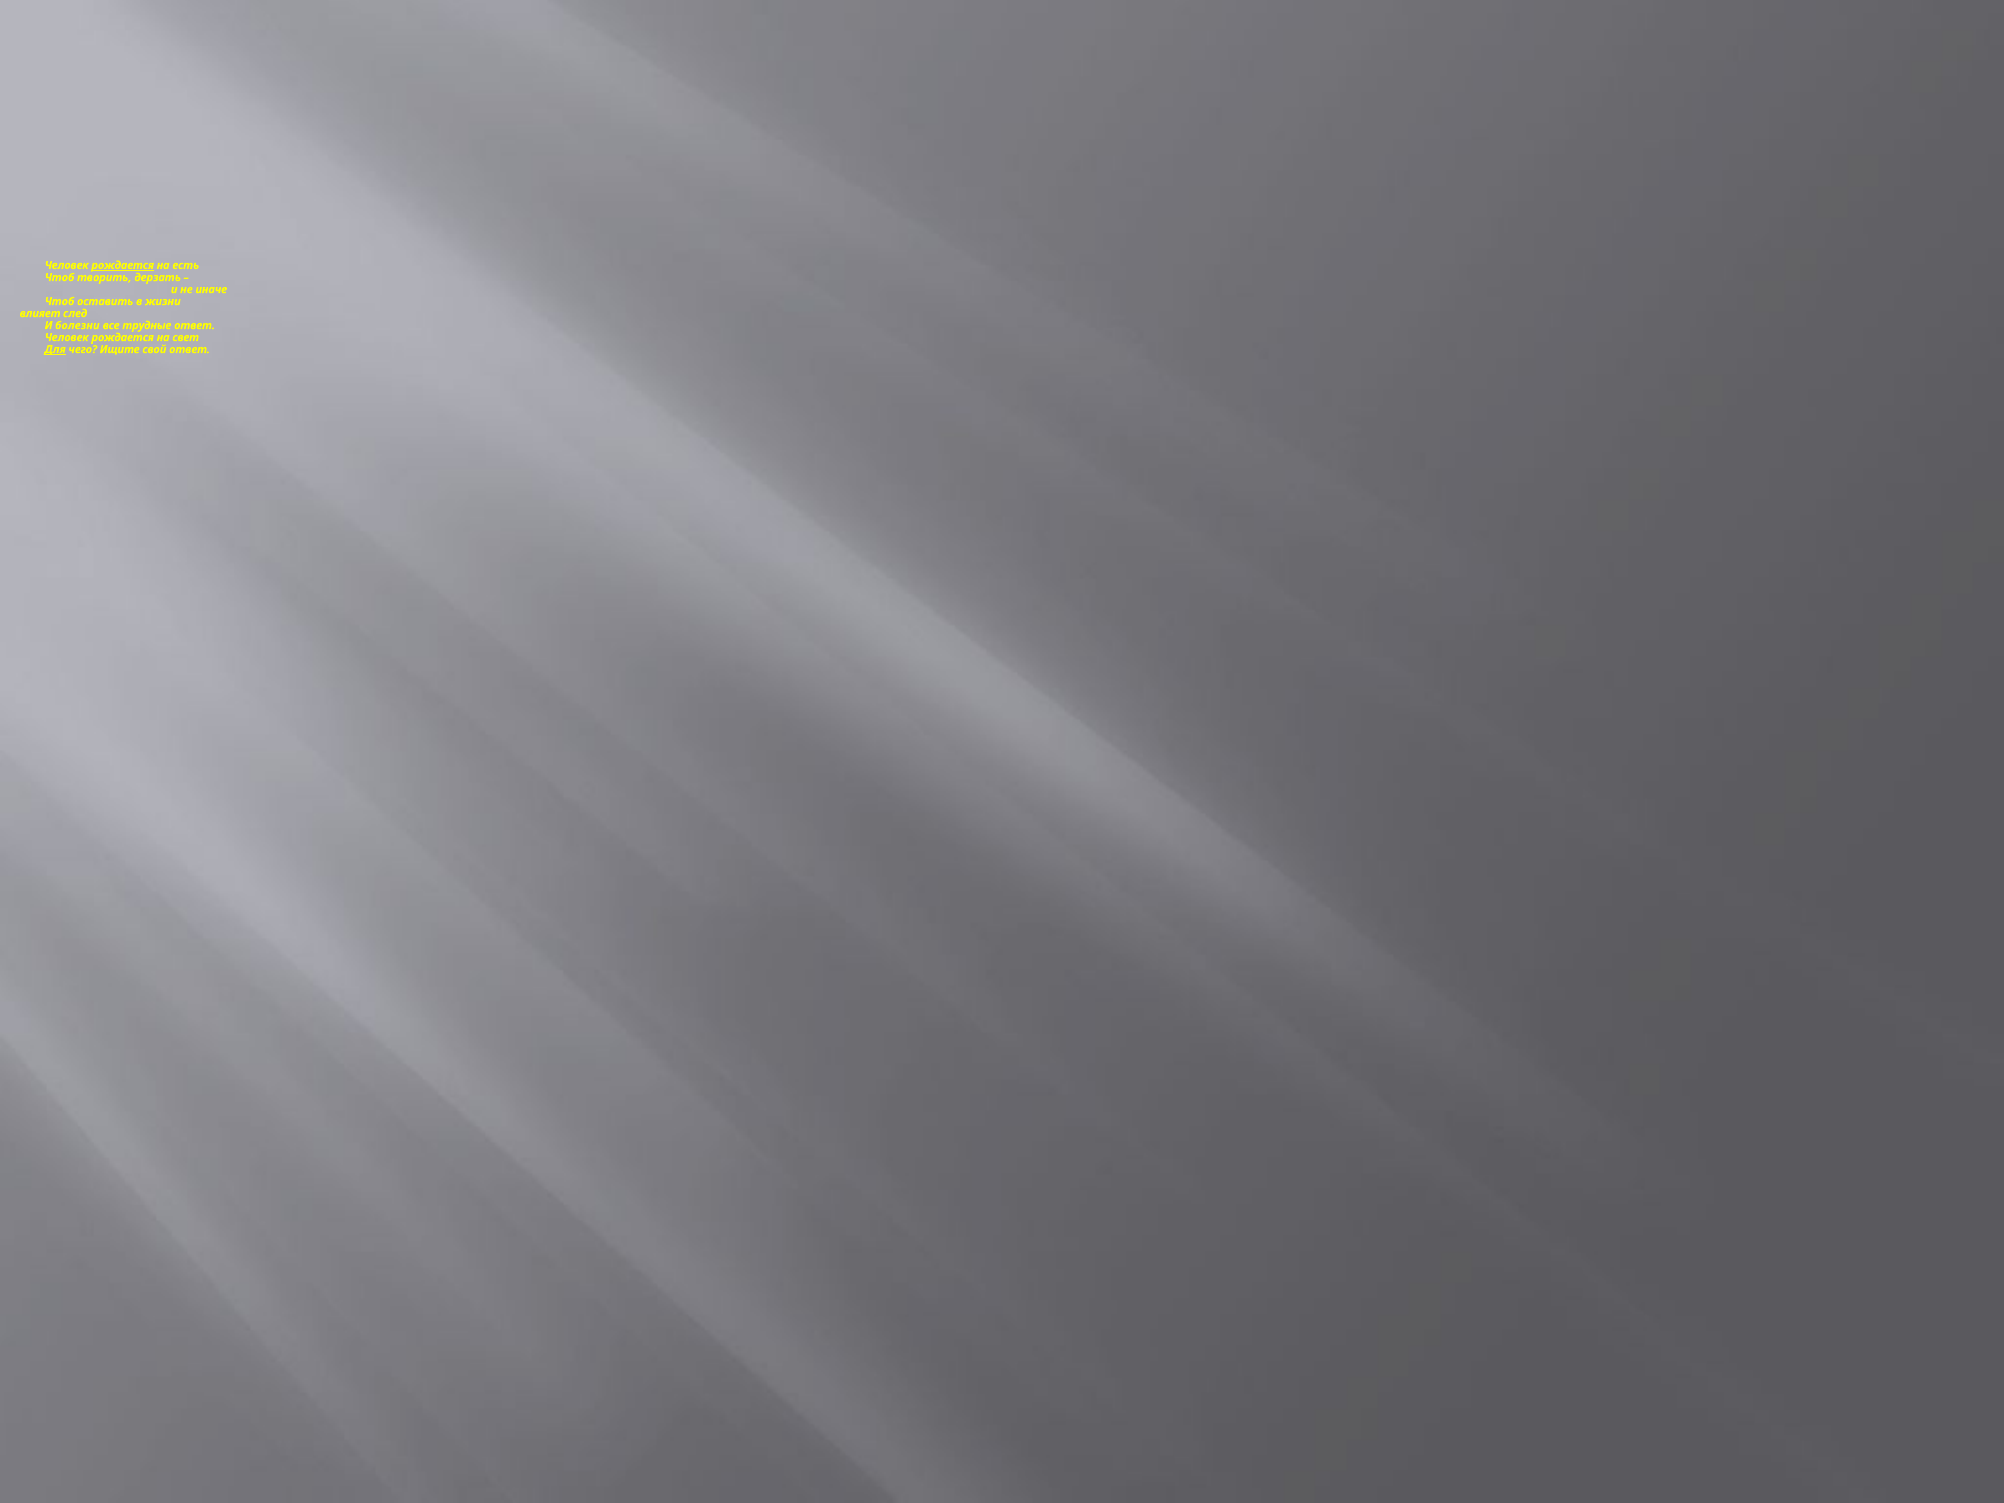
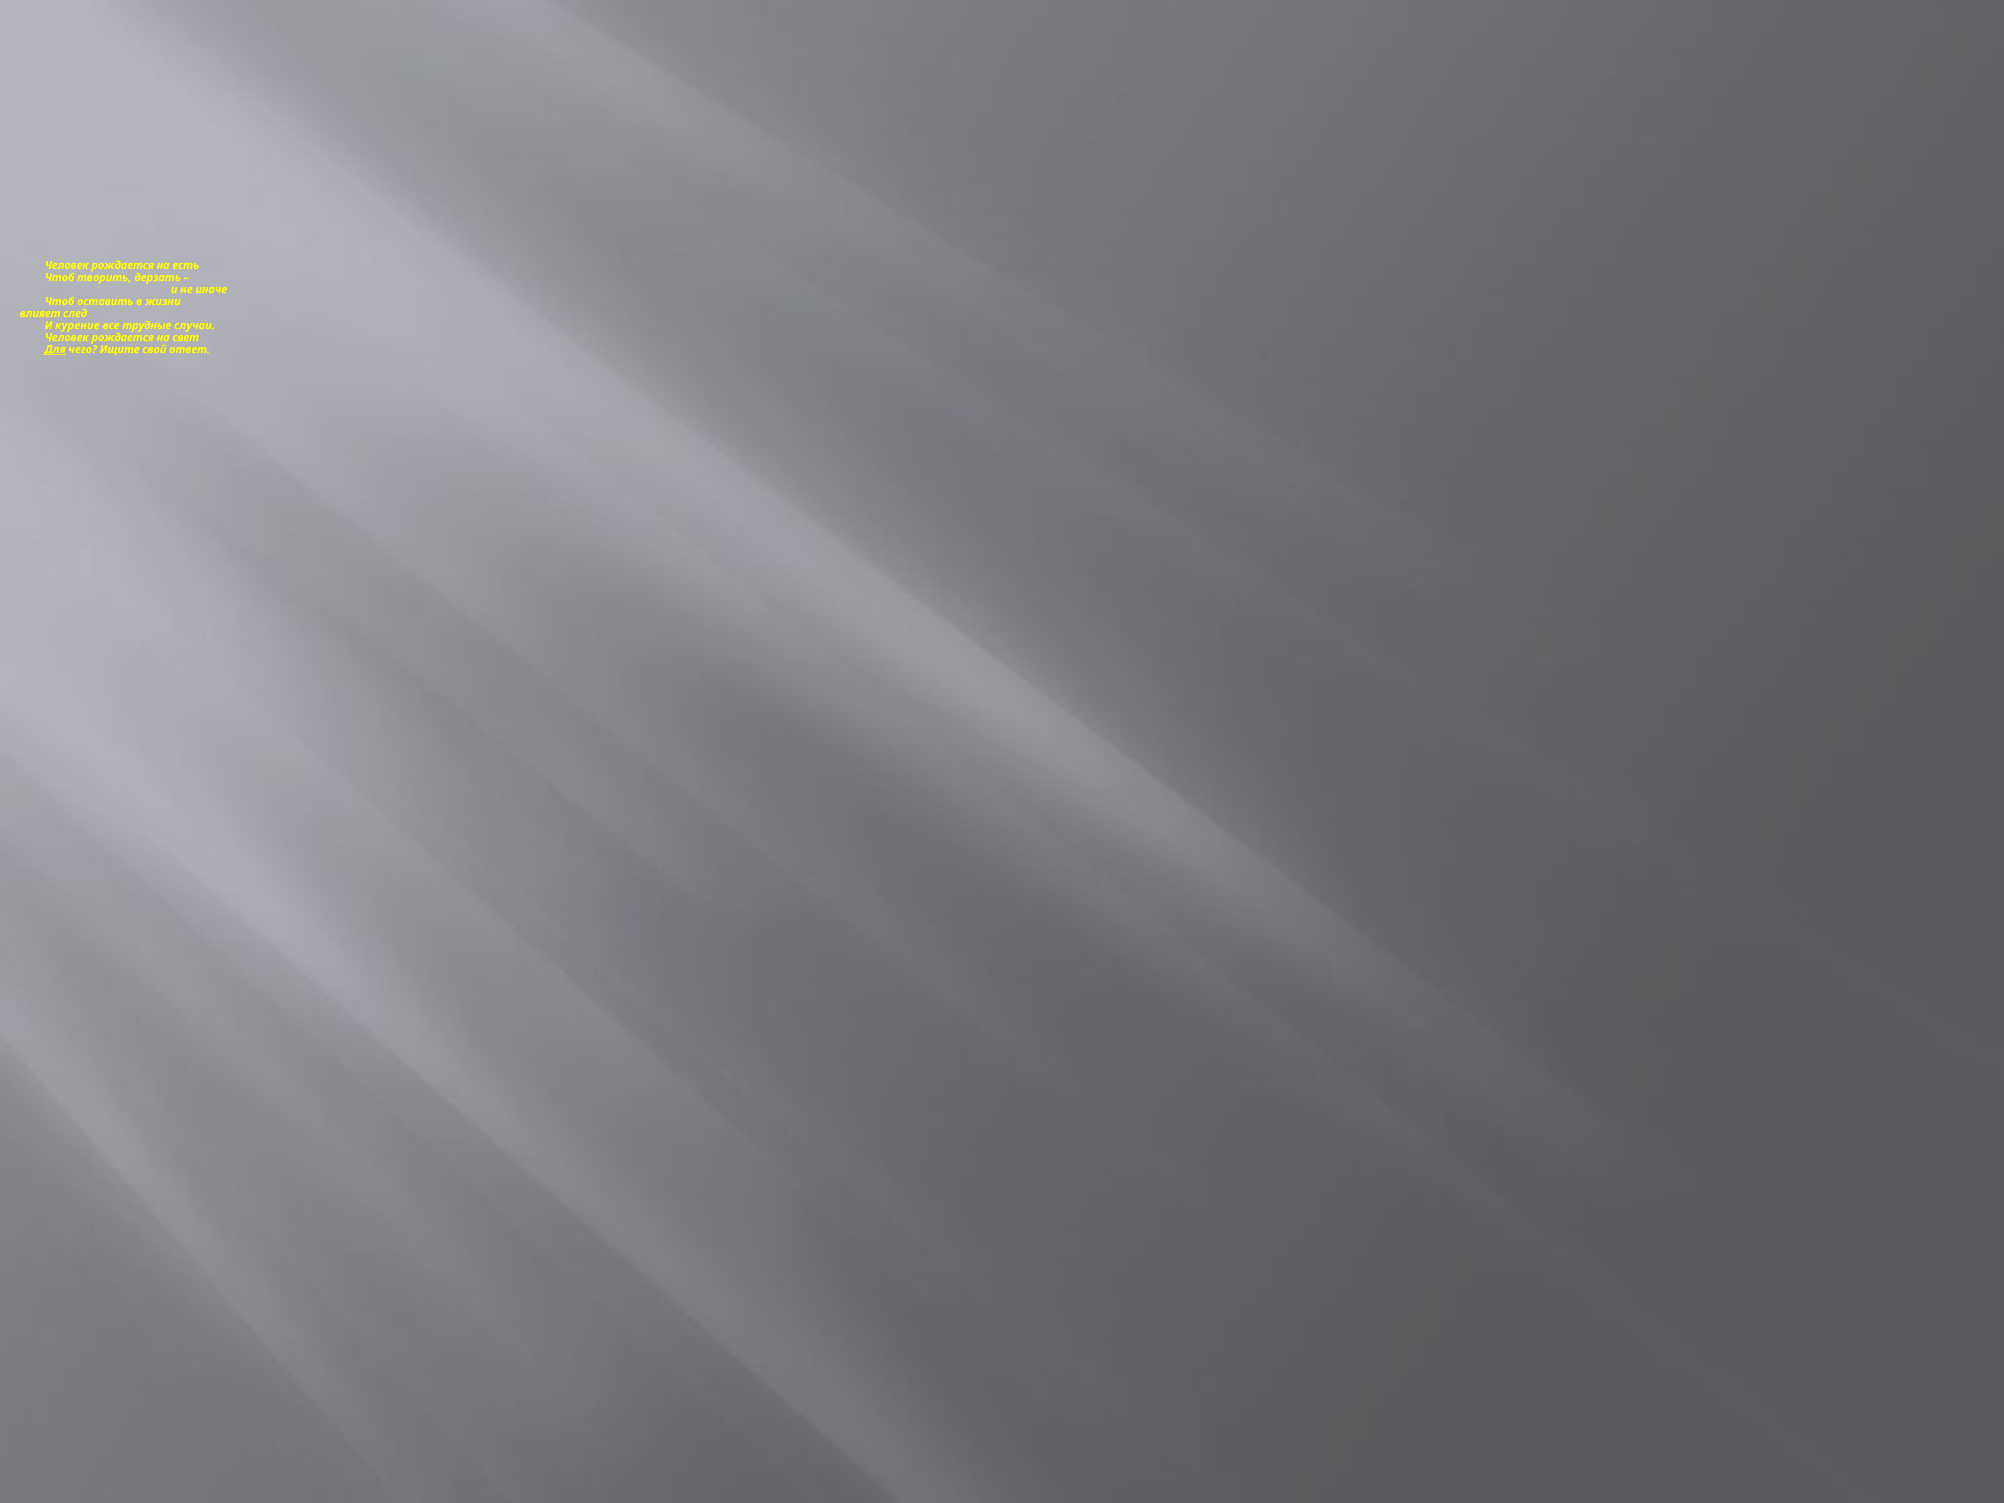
рождается underline: present -> none (123, 265)
болезни: болезни -> курение (77, 325)
трудные ответ: ответ -> случаи (195, 325)
